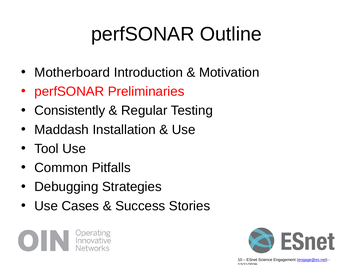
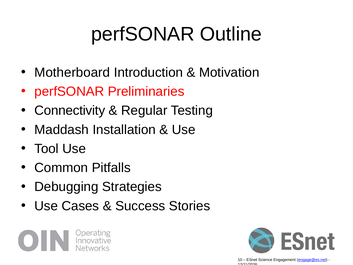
Consistently: Consistently -> Connectivity (70, 110)
